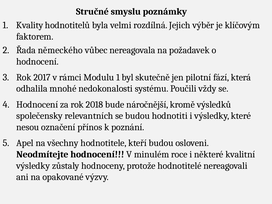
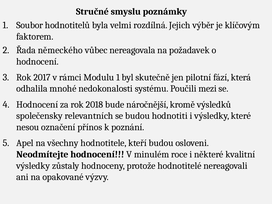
Kvality: Kvality -> Soubor (30, 25)
vždy: vždy -> mezi (208, 89)
